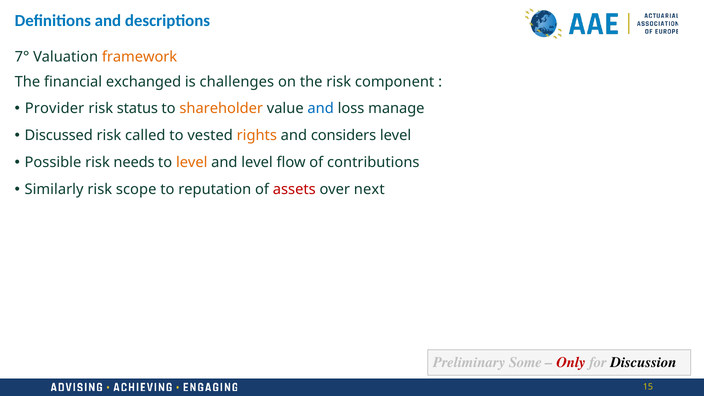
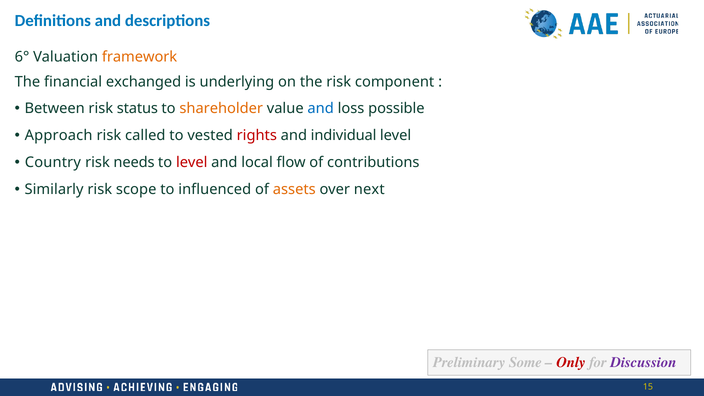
7°: 7° -> 6° (22, 57)
challenges: challenges -> underlying (237, 82)
Provider: Provider -> Between (55, 109)
manage: manage -> possible (396, 109)
Discussed: Discussed -> Approach (59, 136)
rights colour: orange -> red (257, 136)
considers: considers -> individual (344, 136)
Possible: Possible -> Country (53, 163)
level colour: orange -> red (192, 163)
and level: level -> local (257, 163)
reputation: reputation -> influenced (215, 190)
assets colour: red -> orange (294, 190)
Discussion colour: black -> purple (644, 362)
